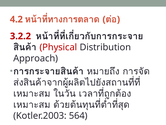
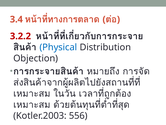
4.2: 4.2 -> 3.4 (16, 19)
Physical colour: red -> blue (58, 47)
Approach: Approach -> Objection (36, 58)
564: 564 -> 556 (78, 115)
